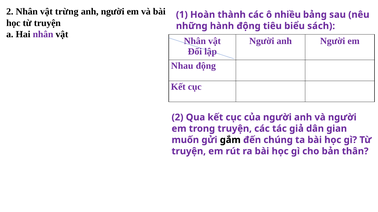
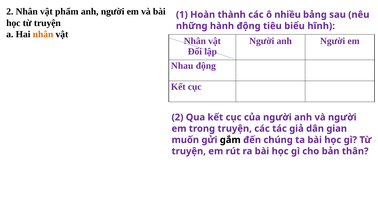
trừng: trừng -> phẩm (67, 12)
sách: sách -> hĩnh (321, 26)
nhân colour: purple -> orange (43, 34)
